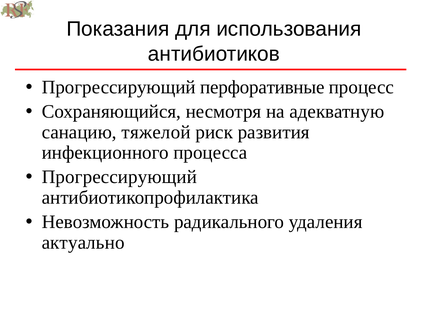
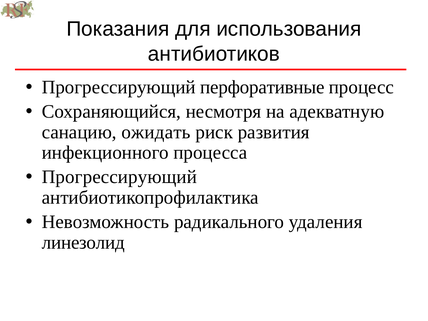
тяжелой: тяжелой -> ожидать (156, 132)
актуально: актуально -> линезолид (83, 243)
